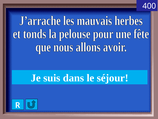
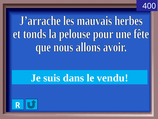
séjour: séjour -> vendu (113, 78)
